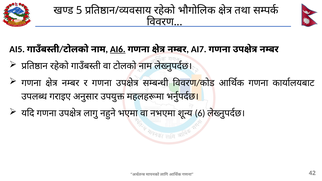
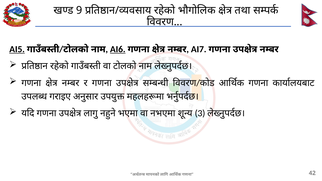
5: 5 -> 9 (79, 10)
AI5 underline: none -> present (17, 49)
6: 6 -> 3 (200, 113)
